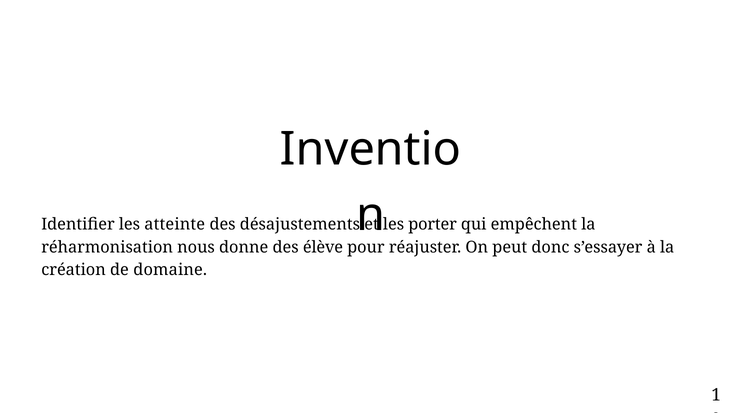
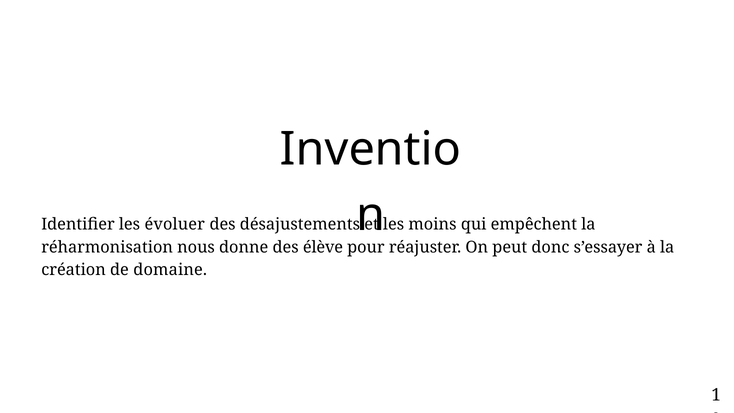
atteinte: atteinte -> évoluer (175, 224)
porter: porter -> moins (432, 224)
